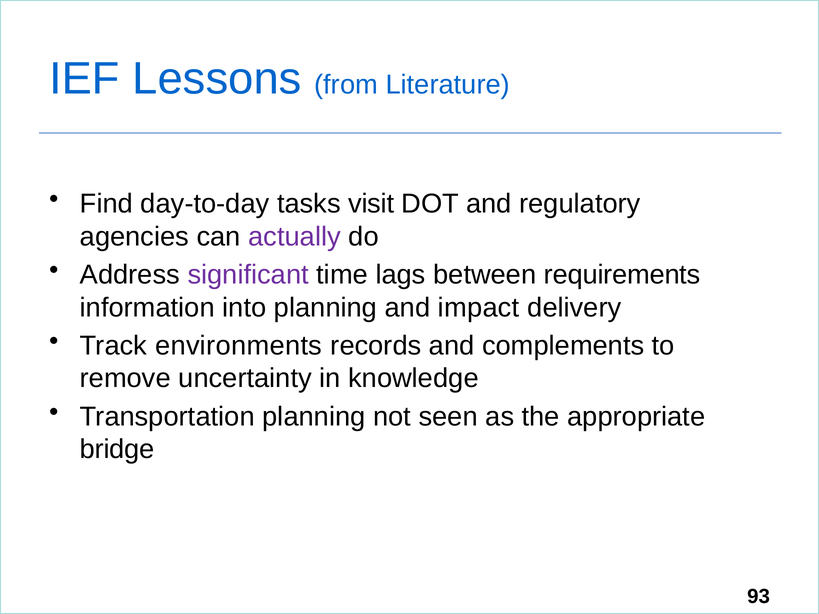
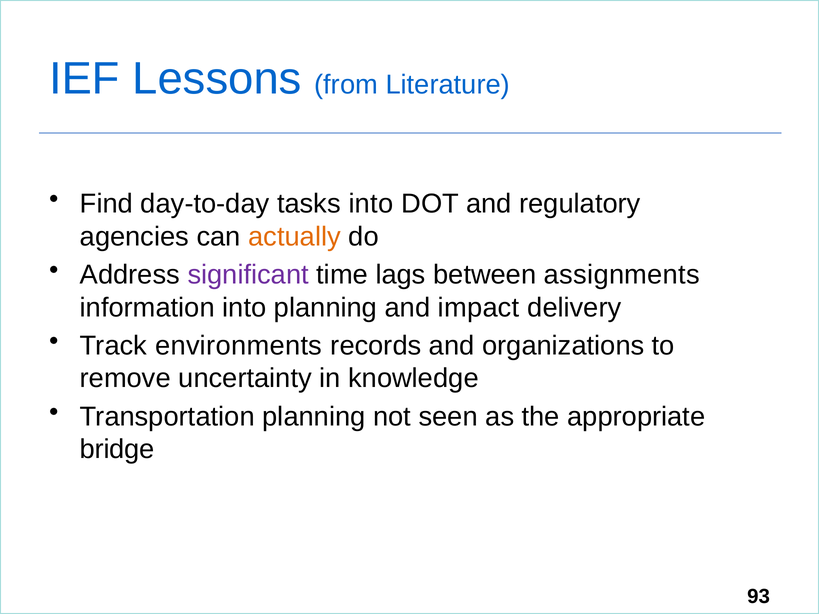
tasks visit: visit -> into (371, 204)
actually colour: purple -> orange (295, 237)
requirements: requirements -> assignments (622, 275)
complements: complements -> organizations (563, 346)
